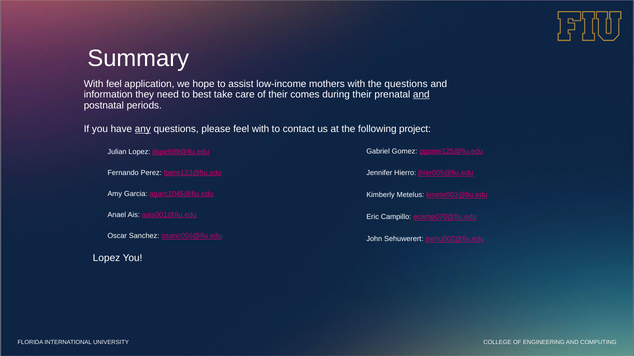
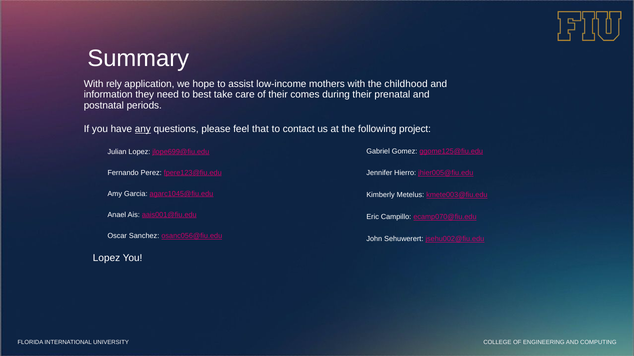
feel: feel -> rely (114, 84)
the questions: questions -> childhood (406, 84)
and underline: present -> none (421, 95)
feel with: with -> that (260, 129)
